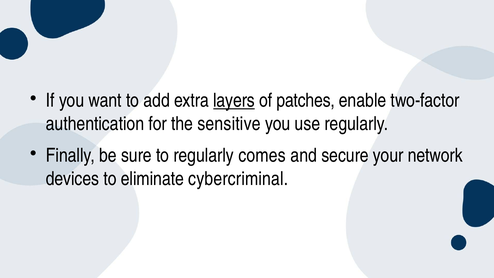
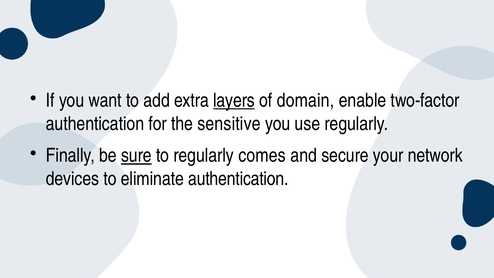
patches: patches -> domain (305, 100)
sure underline: none -> present (136, 156)
eliminate cybercriminal: cybercriminal -> authentication (238, 179)
